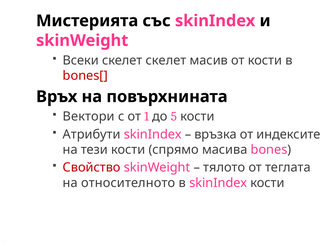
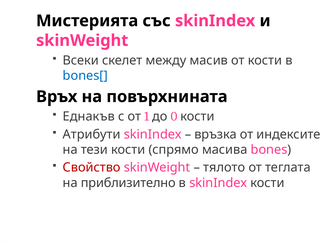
скелет скелет: скелет -> между (166, 60)
bones[ colour: red -> blue (85, 76)
Вектори: Вектори -> Еднакъв (89, 116)
5: 5 -> 0 (174, 116)
относителното: относителното -> приблизително (128, 183)
